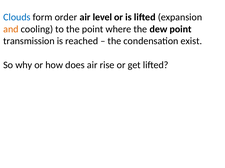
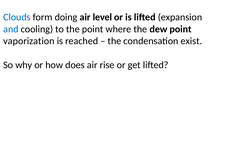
order: order -> doing (66, 17)
and colour: orange -> blue (11, 29)
transmission: transmission -> vaporization (29, 41)
